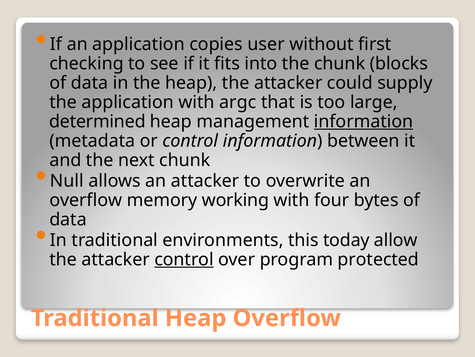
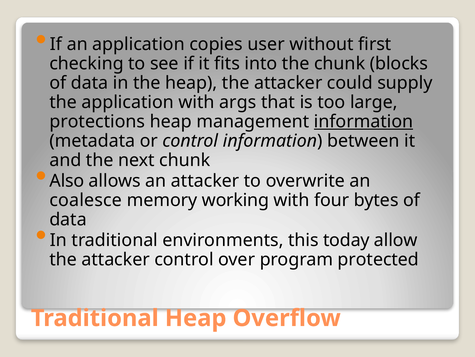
argc: argc -> args (238, 102)
determined: determined -> protections (97, 121)
Null: Null -> Also (67, 181)
overflow: overflow -> coalesce (86, 200)
control underline: present -> none (184, 259)
